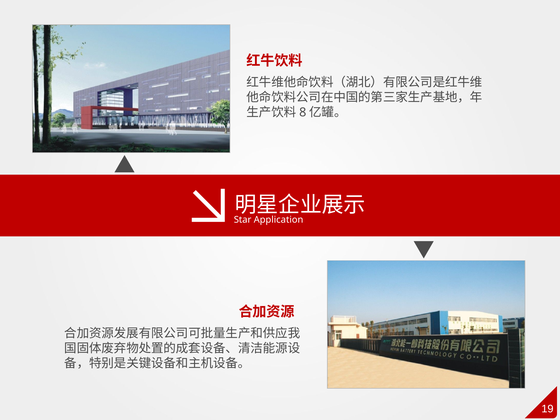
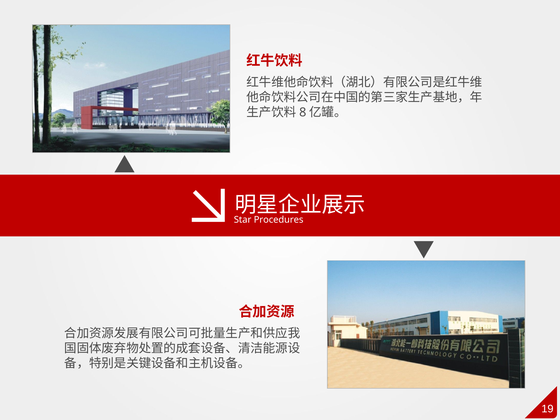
Application: Application -> Procedures (279, 220)
